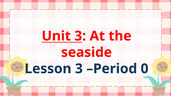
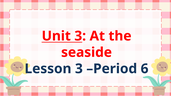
0: 0 -> 6 (145, 69)
